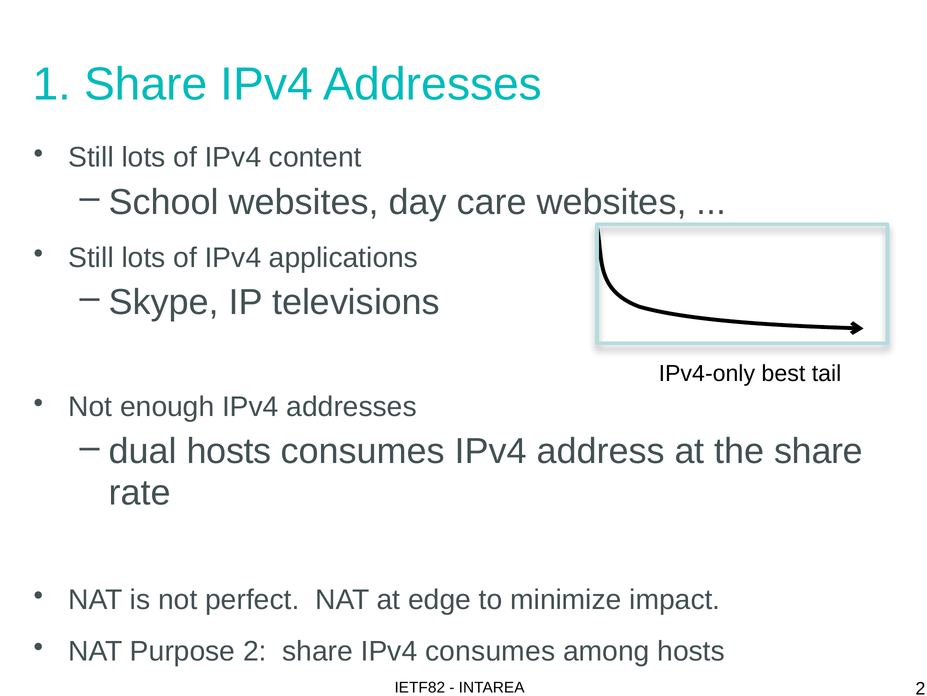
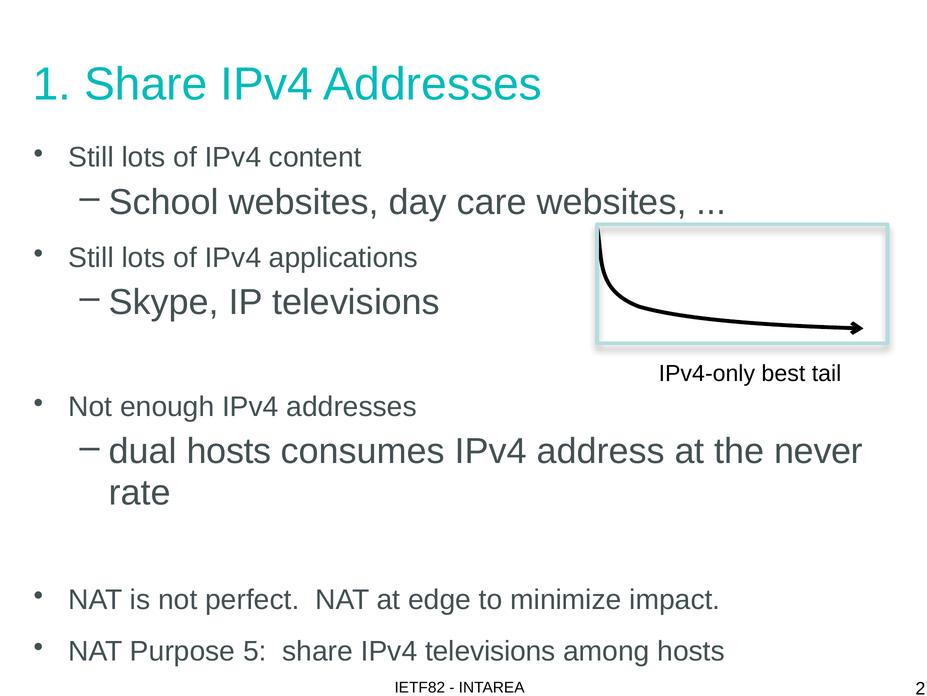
the share: share -> never (819, 451)
Purpose 2: 2 -> 5 (255, 651)
IPv4 consumes: consumes -> televisions (490, 651)
